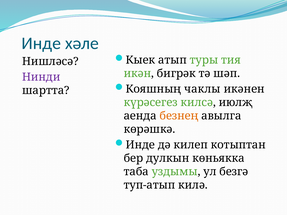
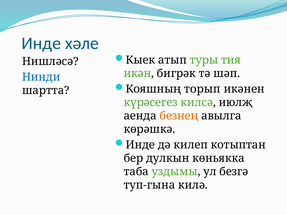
Нинди colour: purple -> blue (41, 77)
чаклы: чаклы -> торып (202, 89)
туп-атып: туп-атып -> туп-гына (149, 185)
